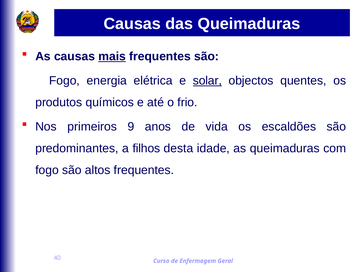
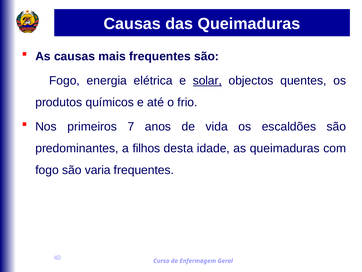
mais underline: present -> none (112, 56)
9: 9 -> 7 (131, 126)
altos: altos -> varia (98, 170)
